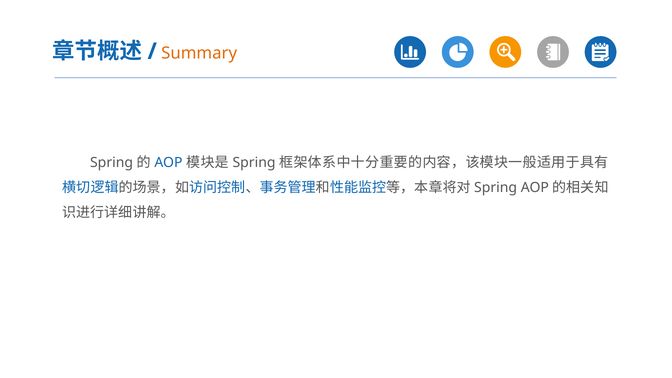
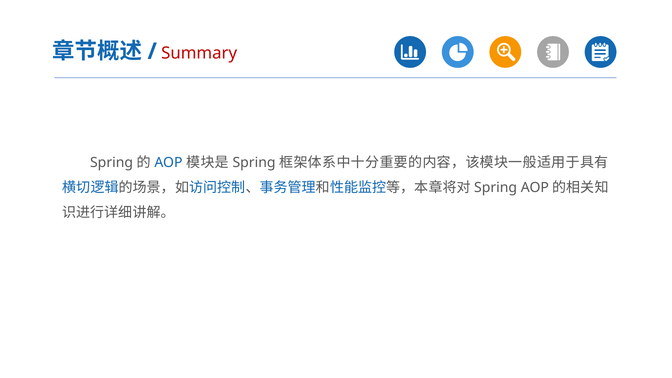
Summary colour: orange -> red (199, 53)
